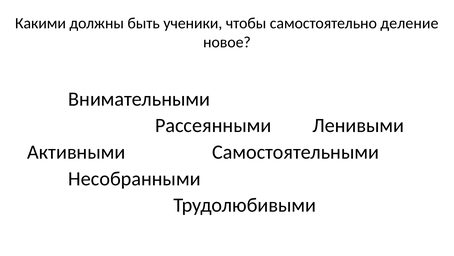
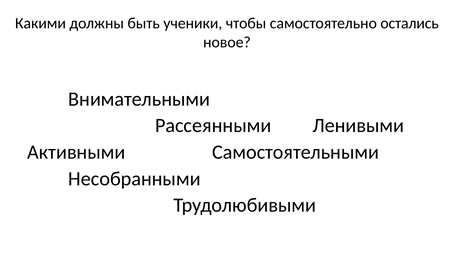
деление: деление -> остались (410, 23)
